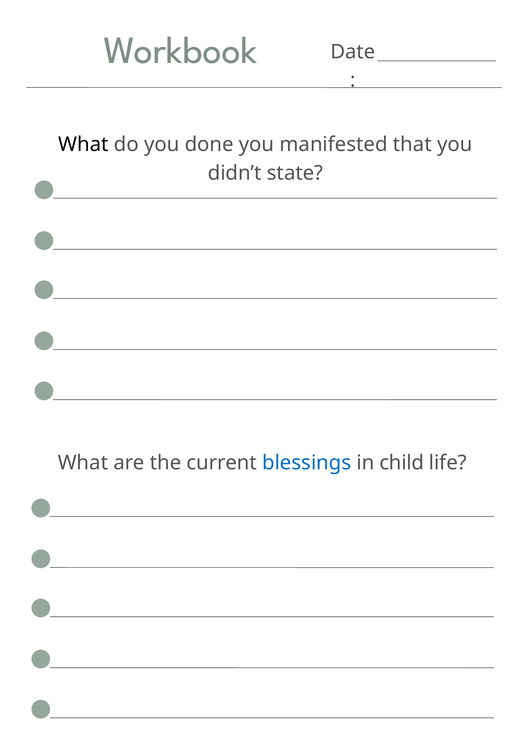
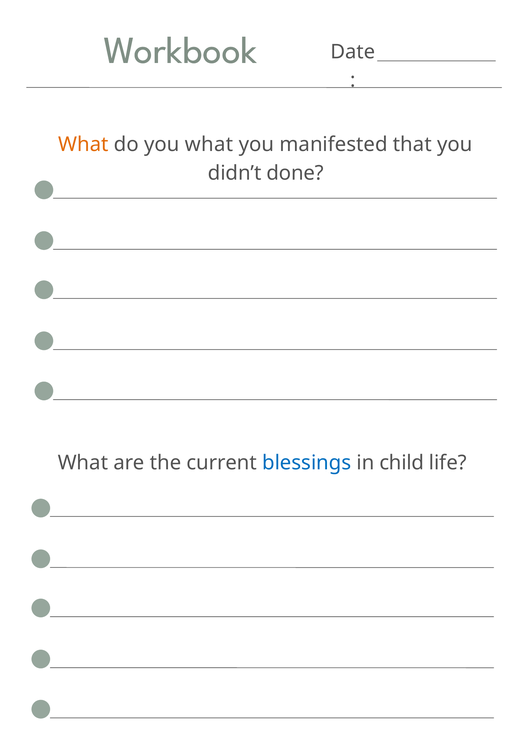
What colour: black -> orange (83, 144)
you done: done -> what (209, 144)
state: state -> done (295, 173)
